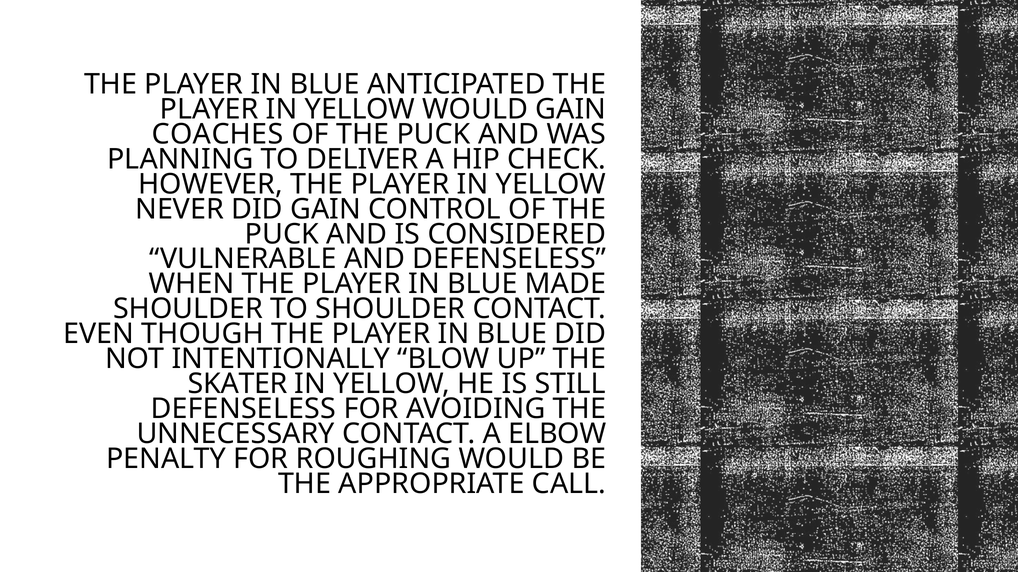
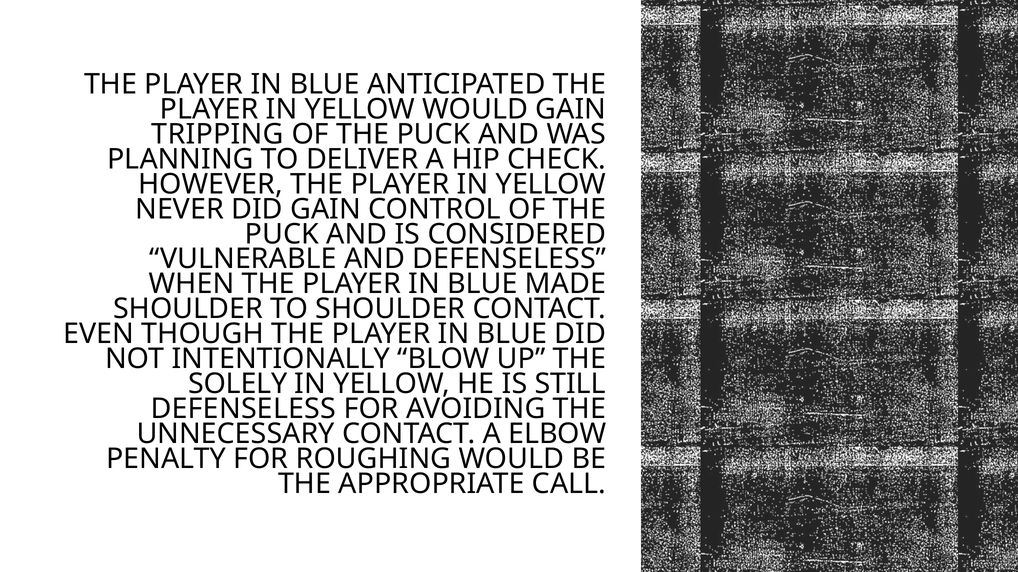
COACHES: COACHES -> TRIPPING (218, 134)
SKATER: SKATER -> SOLELY (238, 384)
